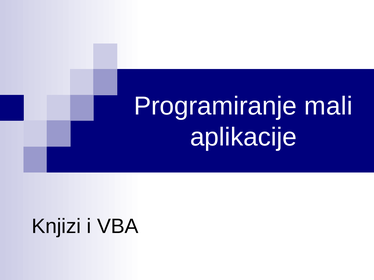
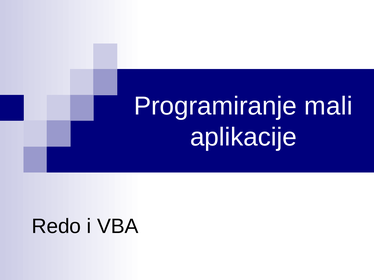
Knjizi: Knjizi -> Redo (56, 227)
